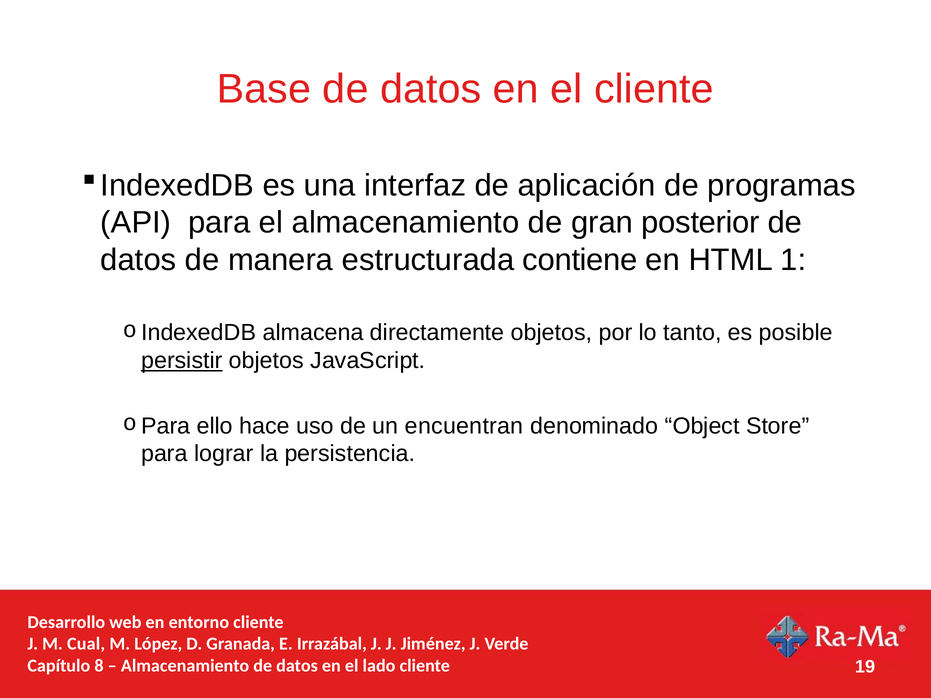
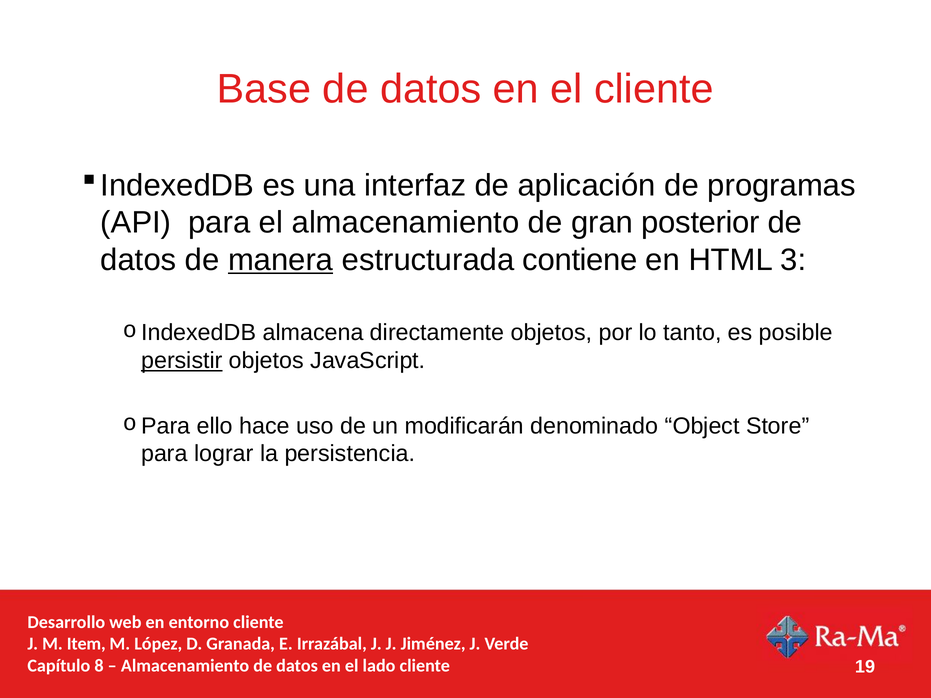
manera underline: none -> present (281, 260)
1: 1 -> 3 (793, 260)
encuentran: encuentran -> modificarán (464, 426)
Cual: Cual -> Item (86, 644)
